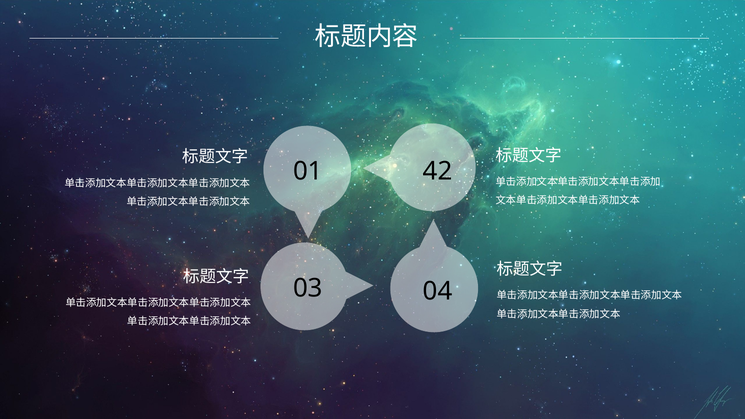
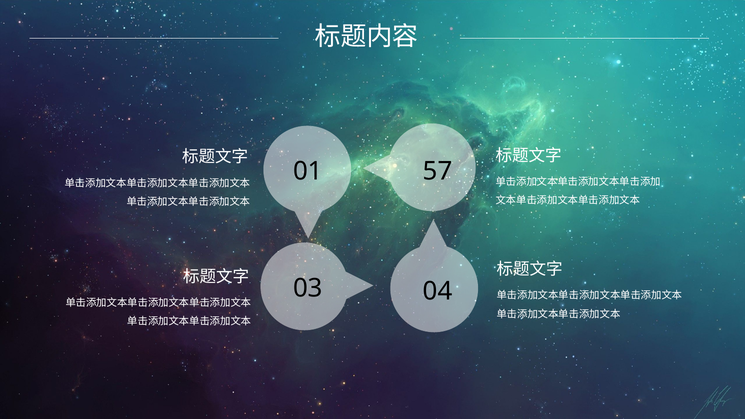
42: 42 -> 57 (438, 171)
